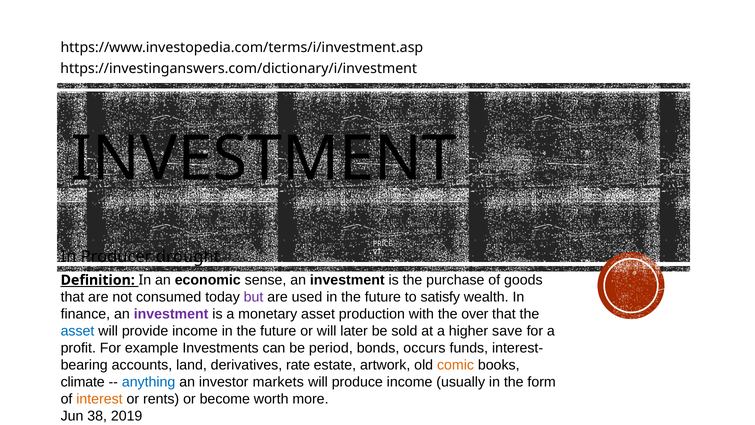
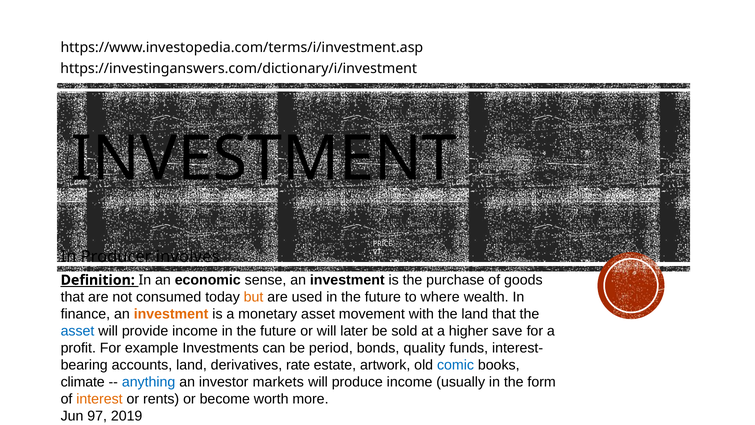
drought: drought -> involves (188, 257)
but colour: purple -> orange (254, 297)
satisfy: satisfy -> where (440, 297)
investment colour: purple -> orange (171, 314)
production: production -> movement (372, 314)
the over: over -> land (475, 314)
occurs: occurs -> quality (424, 348)
comic colour: orange -> blue (456, 365)
38: 38 -> 97 (97, 416)
